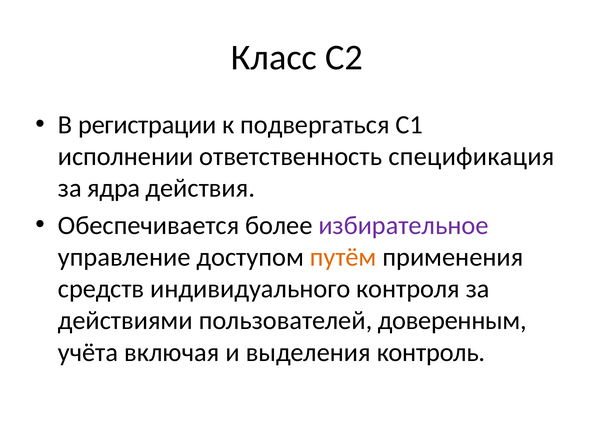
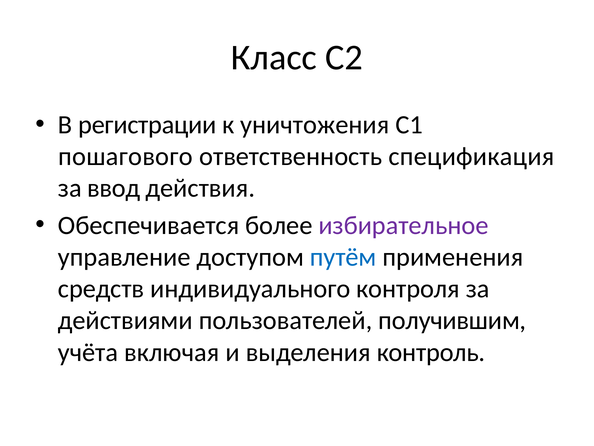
подвергаться: подвергаться -> уничтожения (315, 125)
исполнении: исполнении -> пошагового (126, 156)
ядра: ядра -> ввод (114, 188)
путём colour: orange -> blue (343, 257)
доверенным: доверенным -> получившим (452, 320)
